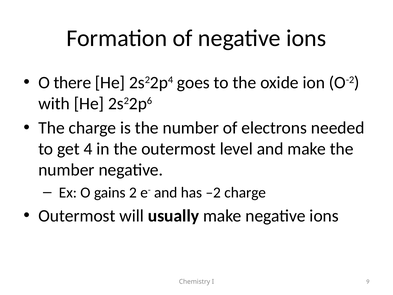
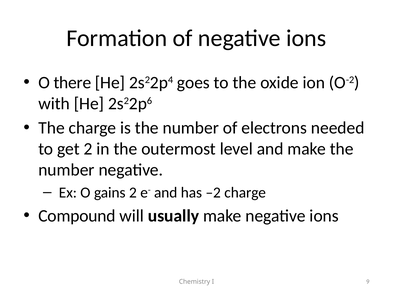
get 4: 4 -> 2 (88, 149)
Outermost: Outermost -> Compound (77, 216)
